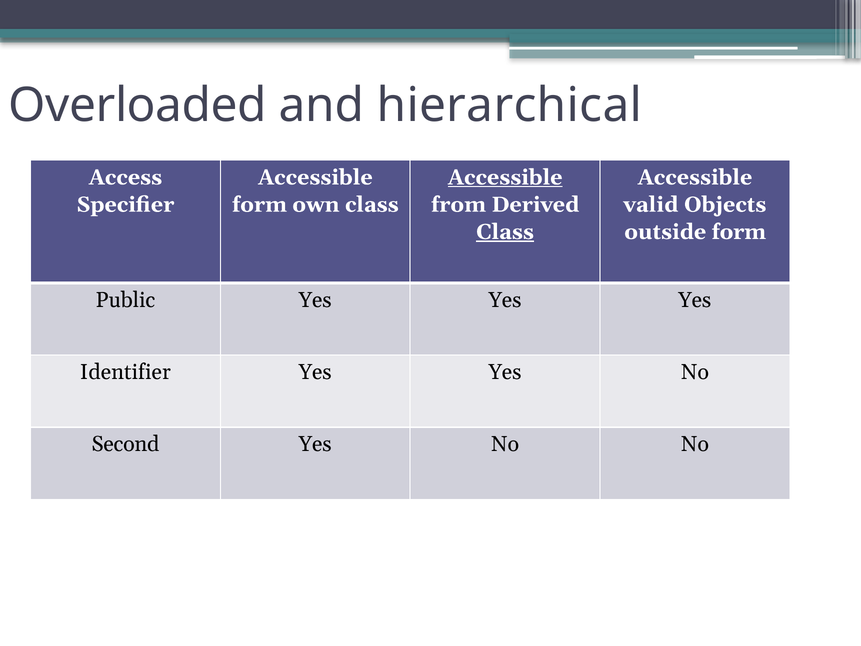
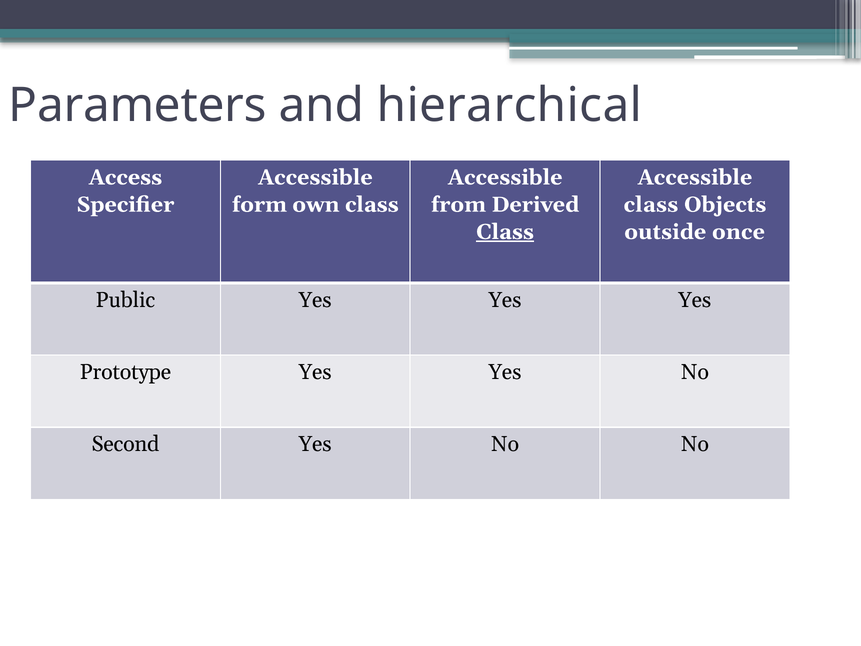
Overloaded: Overloaded -> Parameters (137, 105)
Accessible underline: present -> none (505, 177)
valid: valid -> class (651, 205)
outside form: form -> once (738, 232)
Identifier: Identifier -> Prototype (125, 372)
